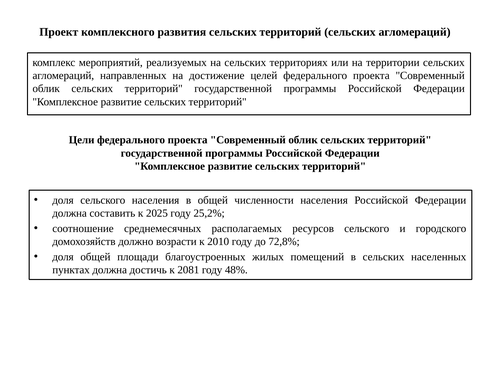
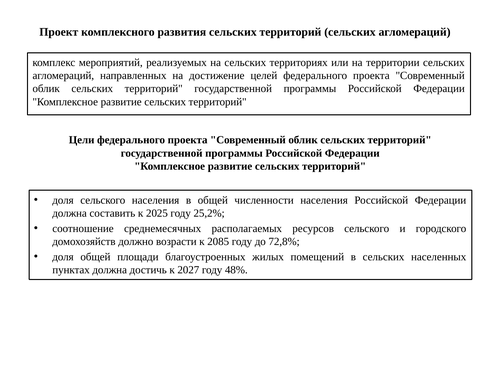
2010: 2010 -> 2085 (218, 242)
2081: 2081 -> 2027 (188, 270)
